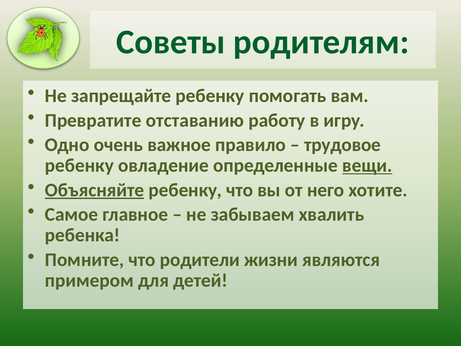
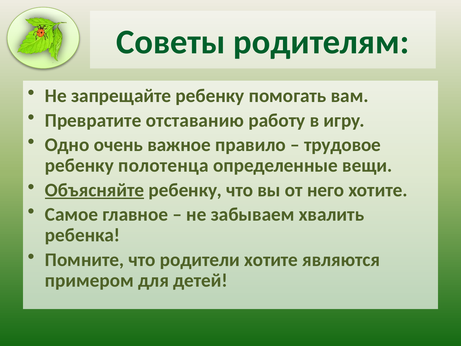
овладение: овладение -> полотенца (163, 165)
вещи underline: present -> none (367, 165)
родители жизни: жизни -> хотите (271, 259)
